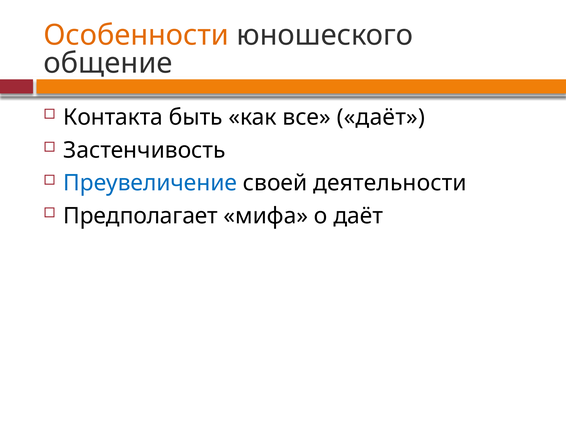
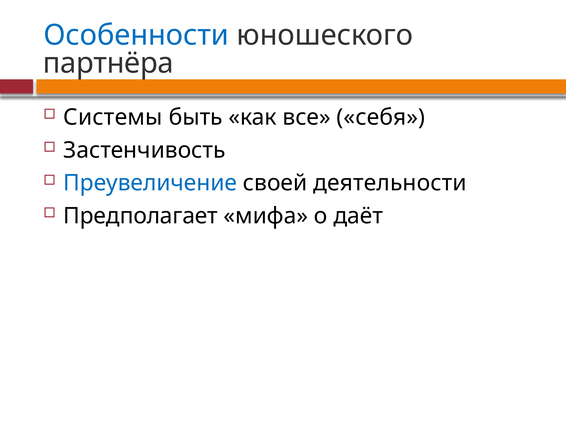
Особенности colour: orange -> blue (136, 35)
общение: общение -> партнёра (108, 63)
Контакта: Контакта -> Системы (113, 117)
все даёт: даёт -> себя (381, 117)
